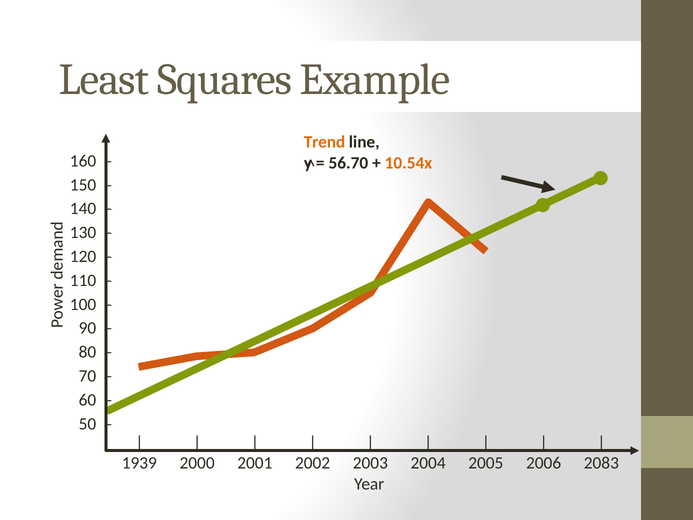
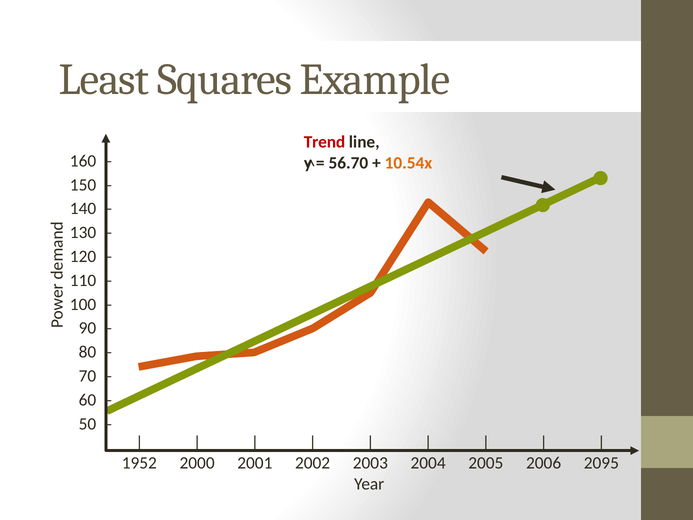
Trend colour: orange -> red (325, 142)
1939: 1939 -> 1952 (139, 463)
2083: 2083 -> 2095 (601, 463)
